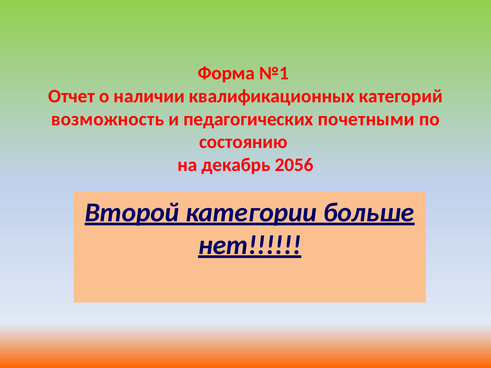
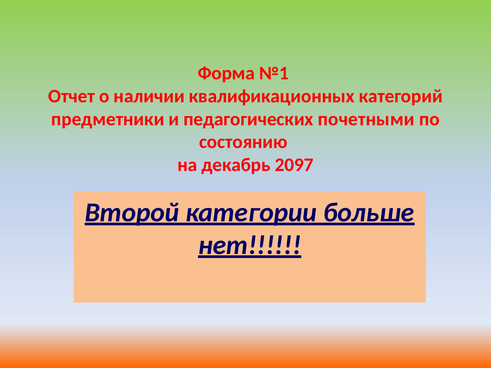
возможность: возможность -> предметники (108, 119)
2056: 2056 -> 2097 (294, 165)
